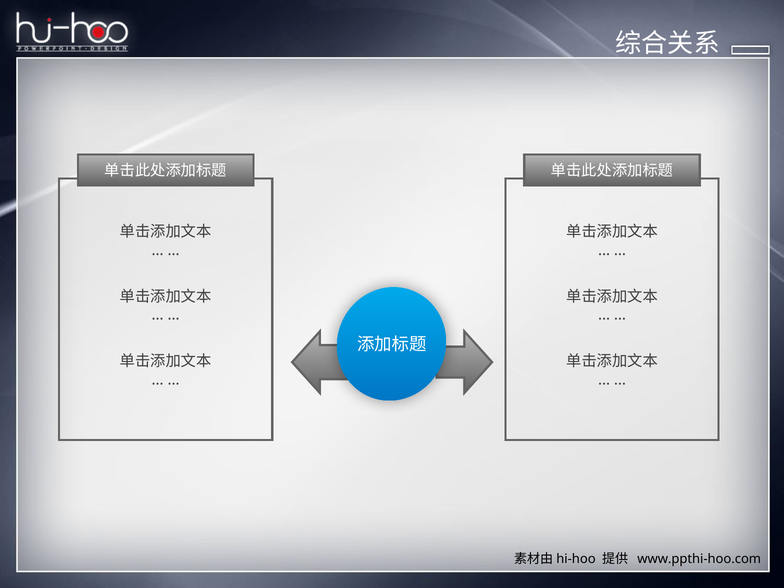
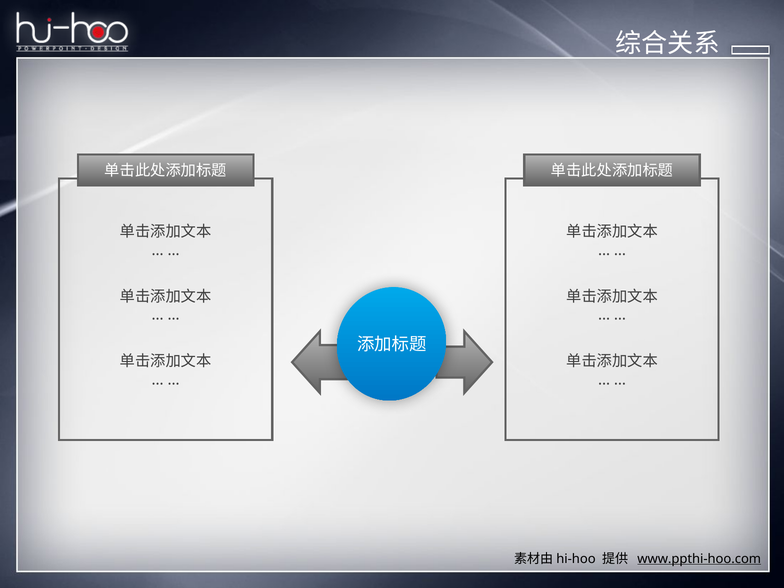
www.ppthi-hoo.com underline: none -> present (699, 559)
